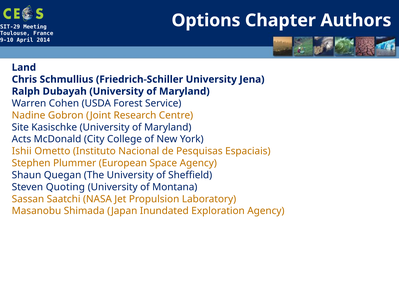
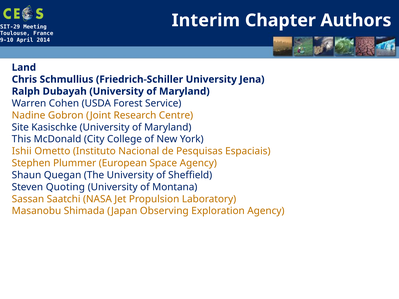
Options: Options -> Interim (206, 20)
Acts: Acts -> This (21, 139)
Inundated: Inundated -> Observing (164, 211)
